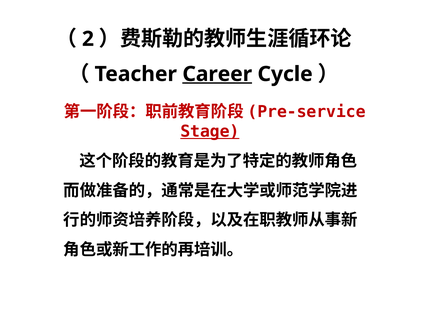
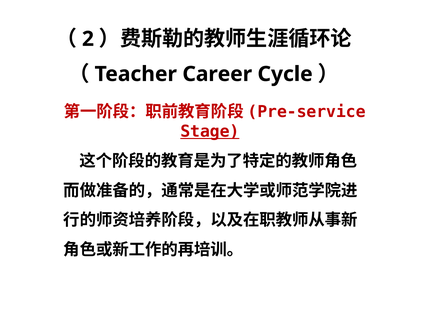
Career underline: present -> none (217, 74)
